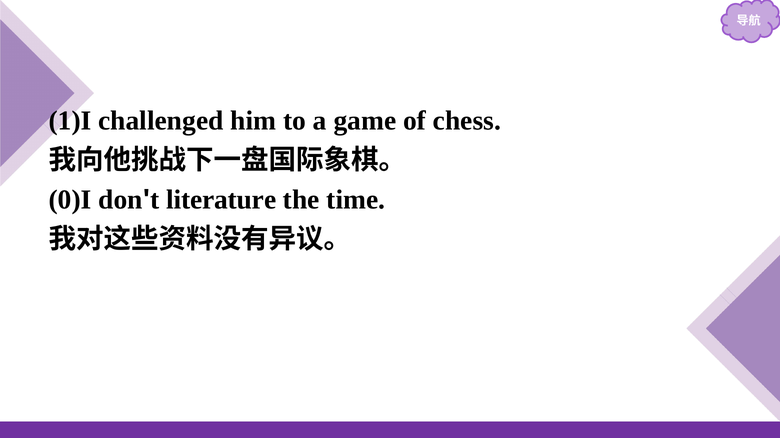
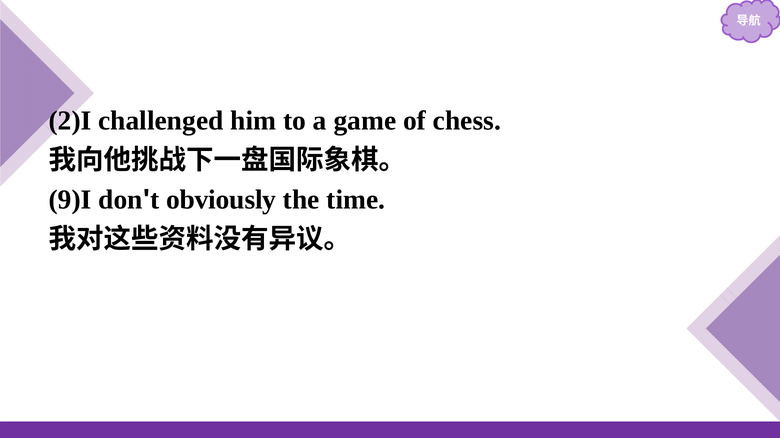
1)I: 1)I -> 2)I (70, 121)
0)I: 0)I -> 9)I (70, 200)
literature: literature -> obviously (221, 200)
